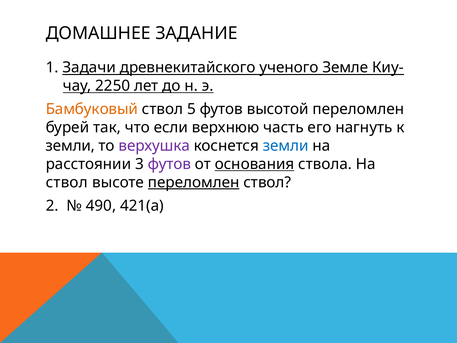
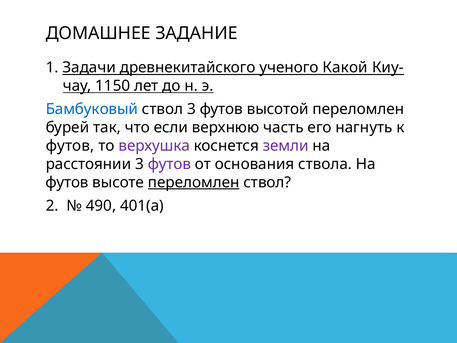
Земле: Земле -> Какой (345, 67)
2250: 2250 -> 1150 (113, 86)
Бамбуковый colour: orange -> blue (92, 109)
ствол 5: 5 -> 3 (191, 109)
земли: земли -> футов (70, 146)
земли colour: blue -> purple (286, 146)
основания underline: present -> none (255, 164)
ствол: ствол -> футов (67, 182)
421(а: 421(а -> 401(а (142, 206)
